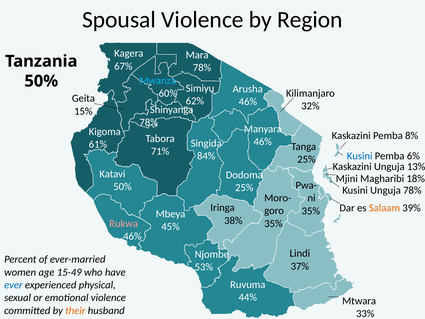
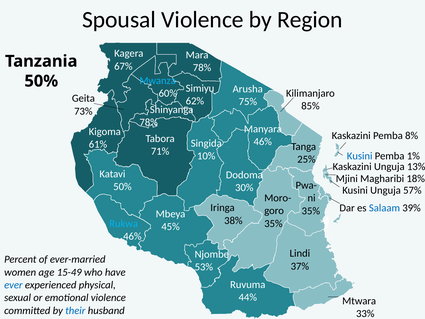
46%: 46% -> 75% (248, 102)
32%: 32% -> 85% (310, 106)
15%: 15% -> 73% (83, 111)
84%: 84% -> 10% (206, 156)
6%: 6% -> 1% (413, 156)
25%: 25% -> 30% (244, 188)
Unguja 78%: 78% -> 57% (412, 190)
Salaam colour: orange -> blue (384, 208)
Rukwa colour: pink -> light blue (124, 223)
their colour: orange -> blue (75, 310)
